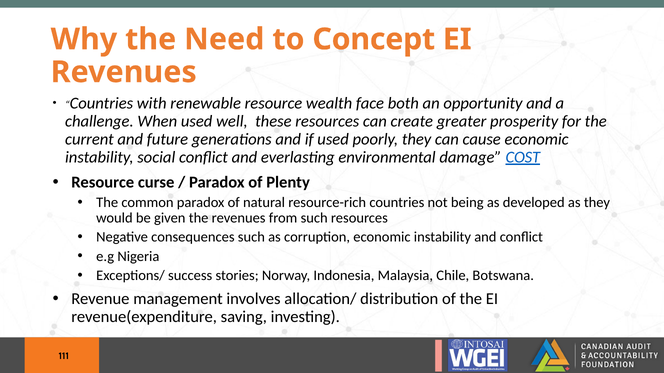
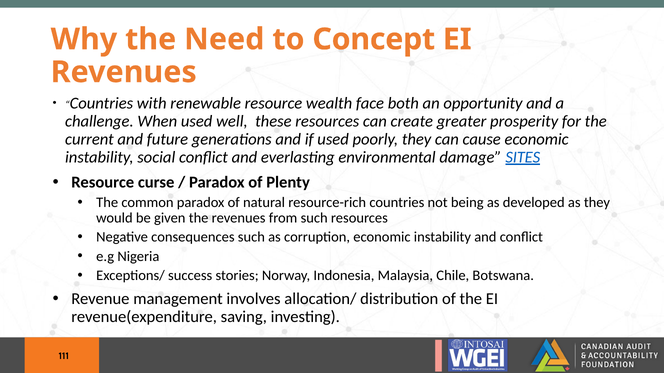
COST: COST -> SITES (523, 157)
